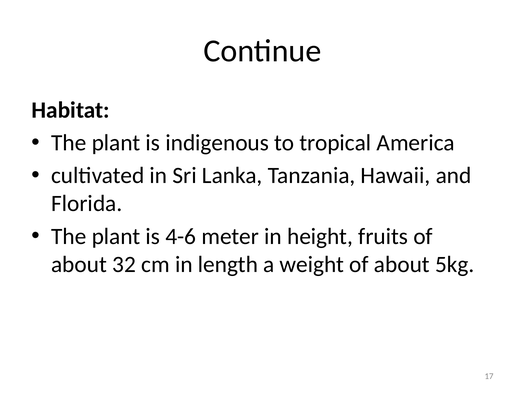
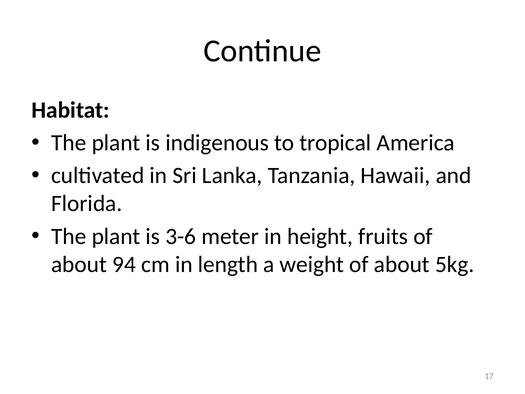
4-6: 4-6 -> 3-6 (181, 236)
32: 32 -> 94 (124, 264)
